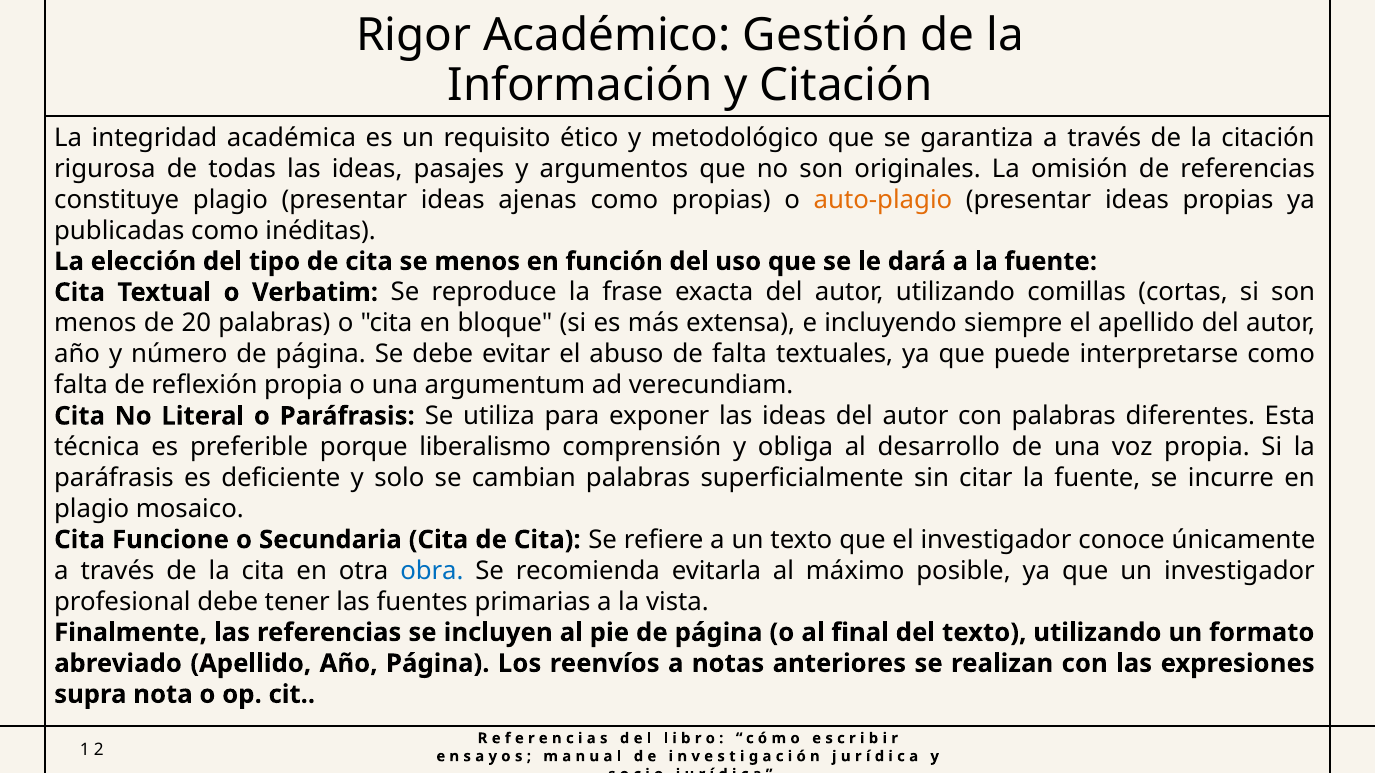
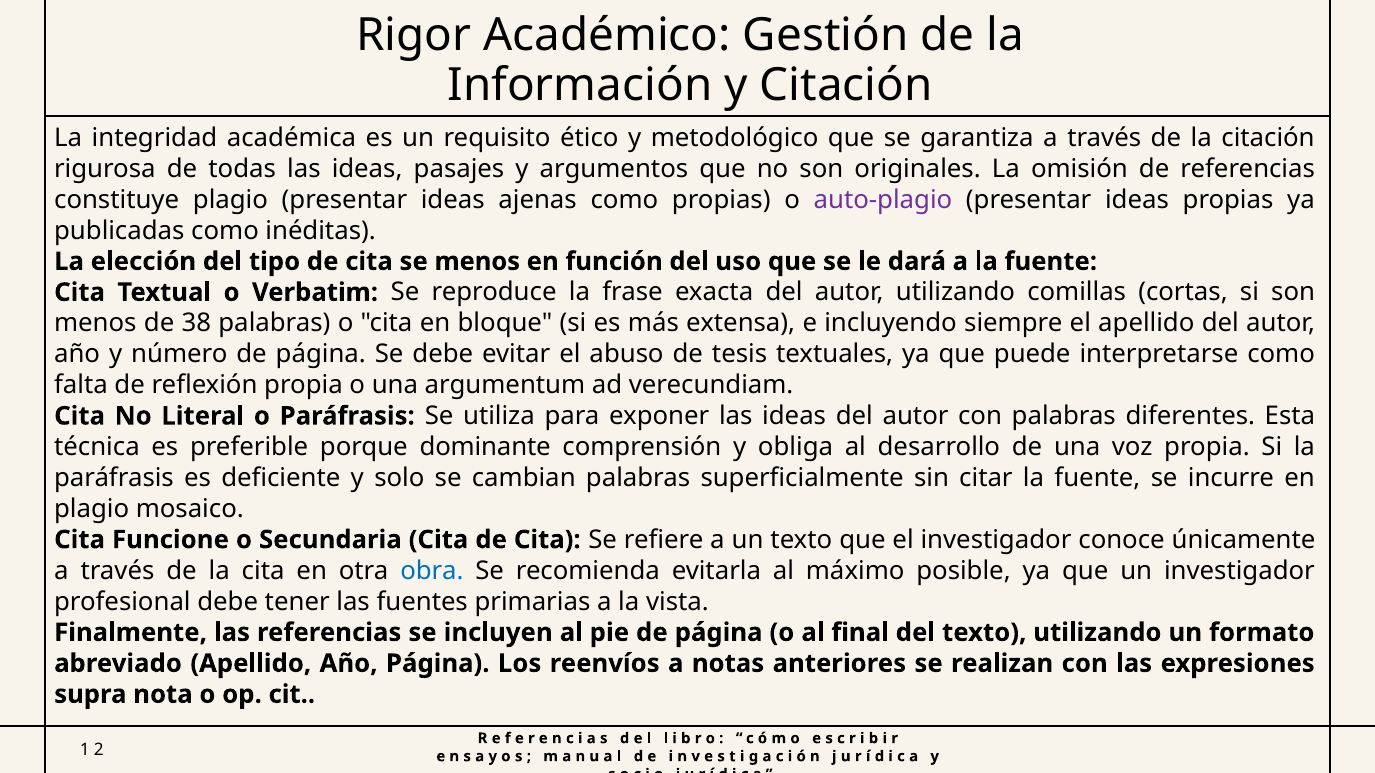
auto-plagio colour: orange -> purple (883, 200)
20: 20 -> 38 (196, 323)
de falta: falta -> tesis (740, 354)
liberalismo: liberalismo -> dominante (485, 447)
